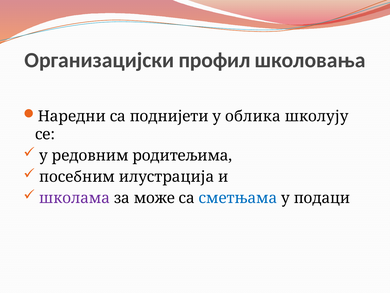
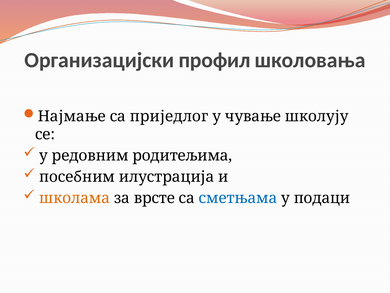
Наредни: Наредни -> Најмање (72, 116)
поднијети: поднијети -> приједлог (169, 116)
облика: облика -> чување (253, 116)
школама colour: purple -> orange (75, 198)
може: може -> врсте (154, 198)
